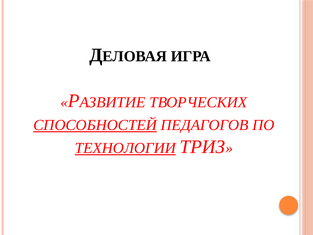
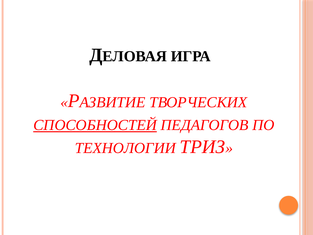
ТЕХНОЛОГИИ underline: present -> none (125, 148)
